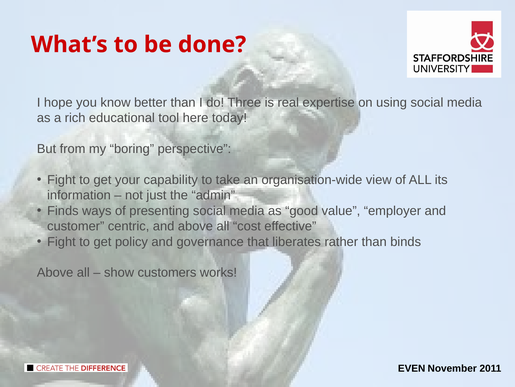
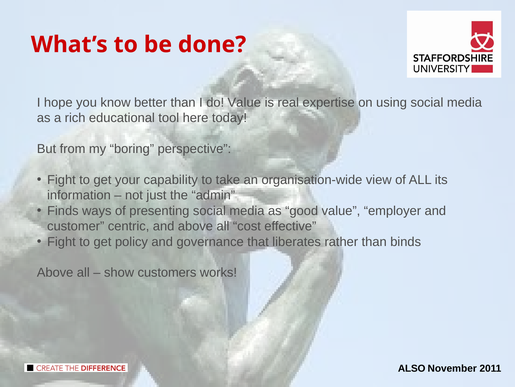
do Three: Three -> Value (244, 102)
EVEN: EVEN -> ALSO (412, 368)
